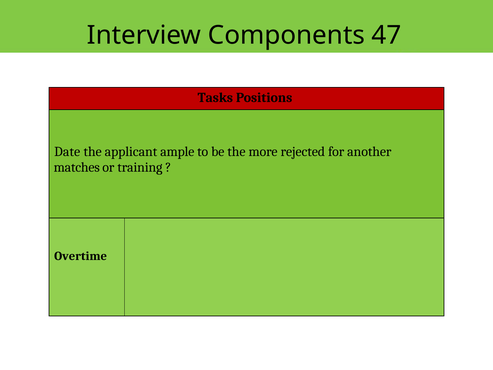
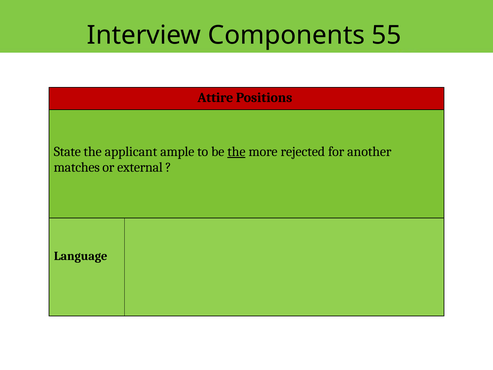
47: 47 -> 55 (387, 35)
Tasks: Tasks -> Attire (215, 98)
Date: Date -> State (67, 151)
the underline: none -> present (236, 151)
training: training -> external (140, 167)
Overtime: Overtime -> Language (81, 256)
